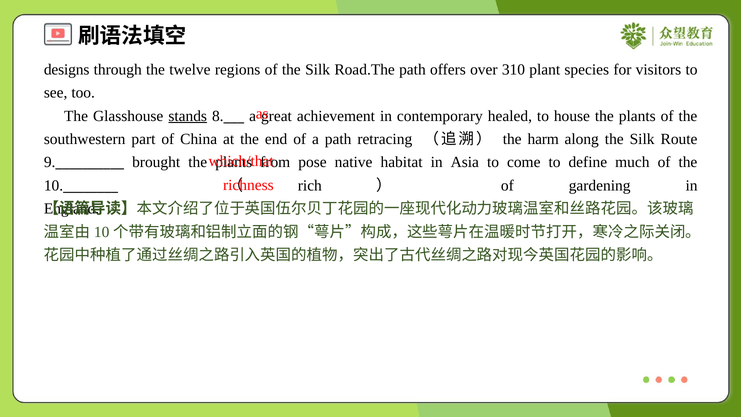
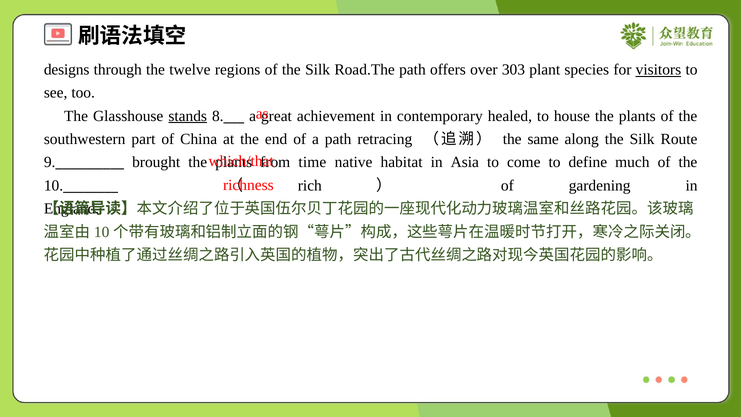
310: 310 -> 303 (513, 70)
visitors underline: none -> present (658, 70)
harm: harm -> same (543, 139)
pose: pose -> time (312, 162)
